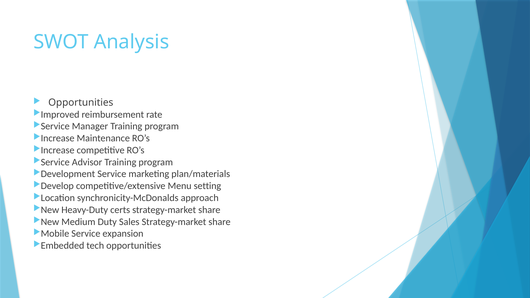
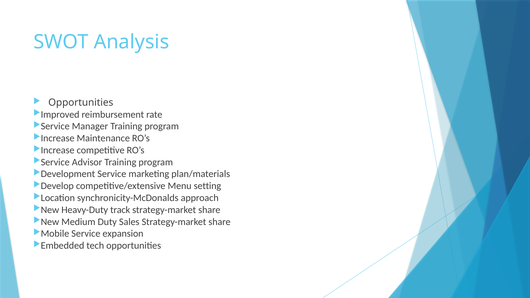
certs: certs -> track (120, 210)
